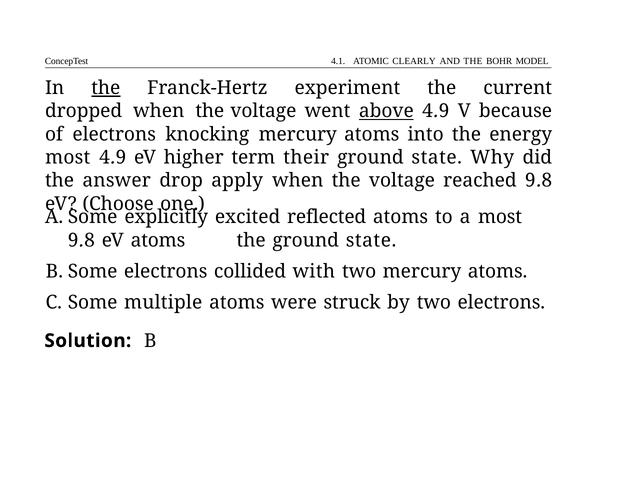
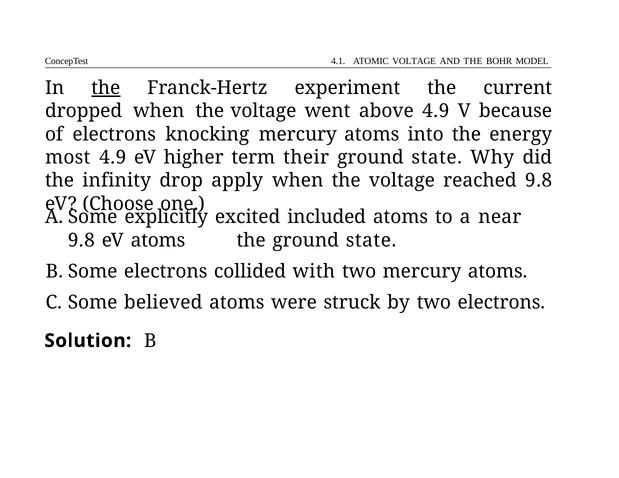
ATOMIC CLEARLY: CLEARLY -> VOLTAGE (414, 61)
above underline: present -> none (386, 111)
answer: answer -> infinity (117, 181)
reflected: reflected -> included (327, 217)
a most: most -> near (500, 217)
multiple: multiple -> believed (163, 303)
